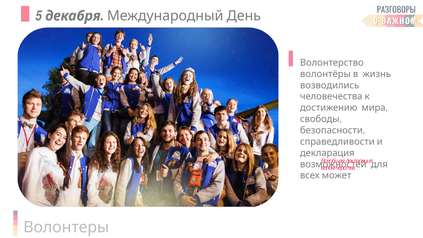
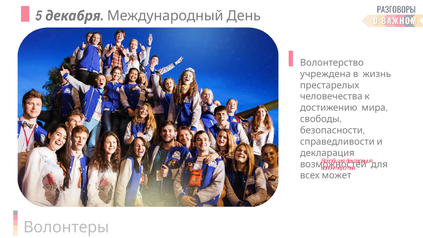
волонтёры: волонтёры -> учреждена (325, 74)
возводились: возводились -> престарелых (330, 85)
